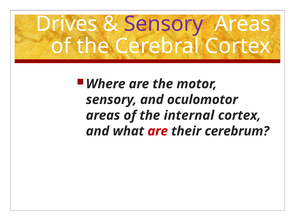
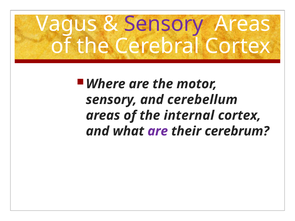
Drives: Drives -> Vagus (66, 24)
oculomotor: oculomotor -> cerebellum (202, 100)
are colour: red -> purple (158, 131)
